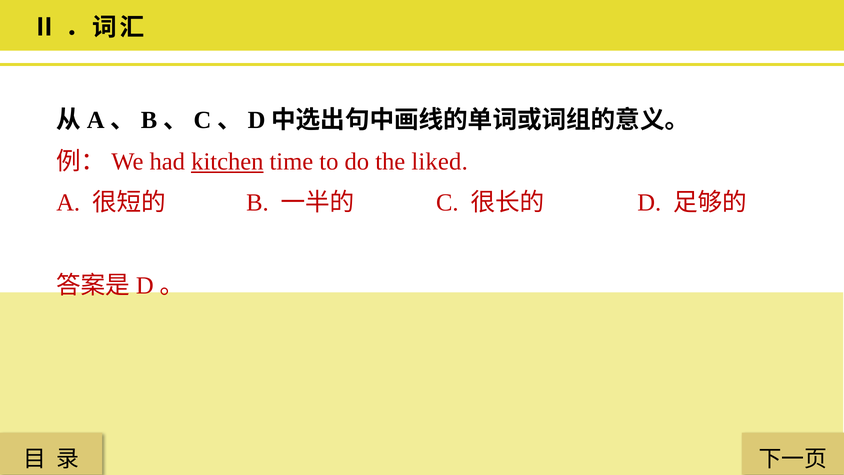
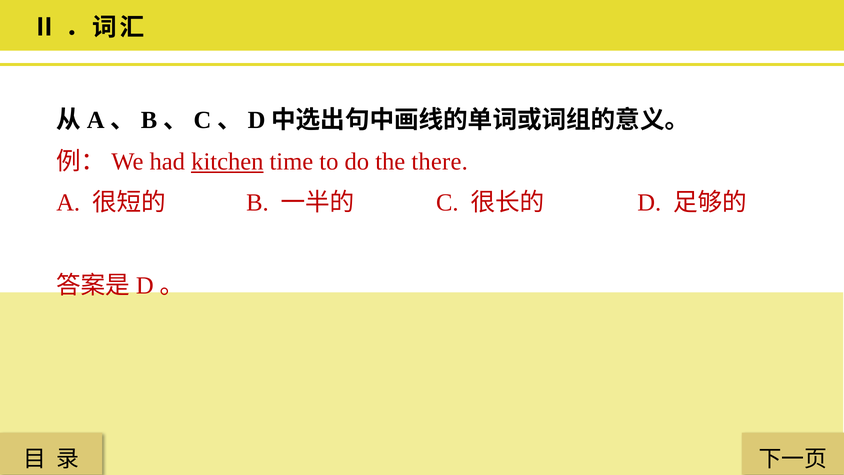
liked: liked -> there (440, 161)
